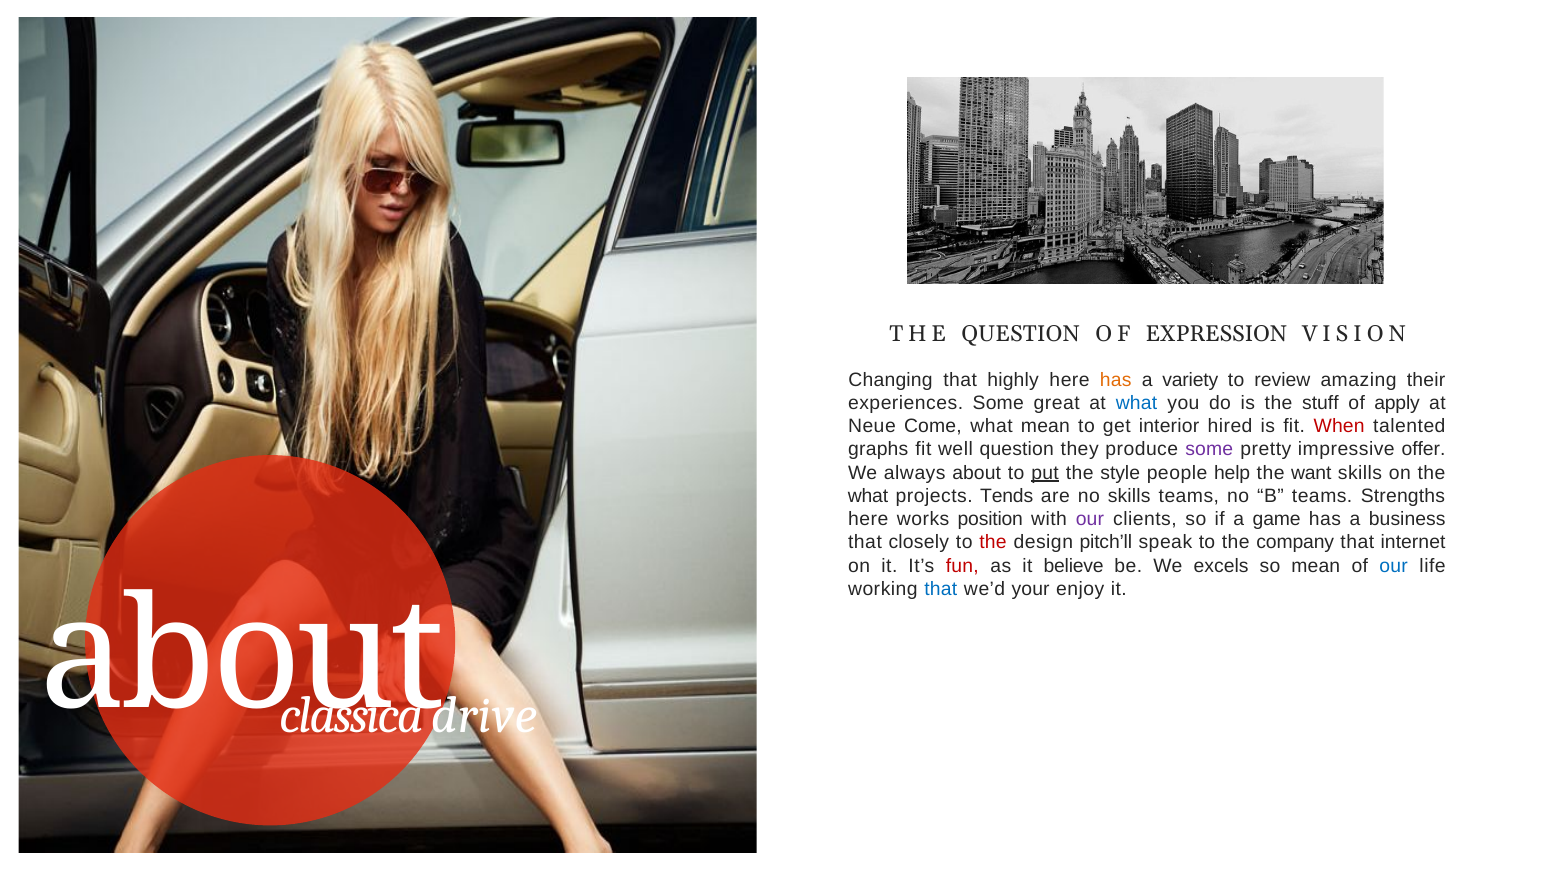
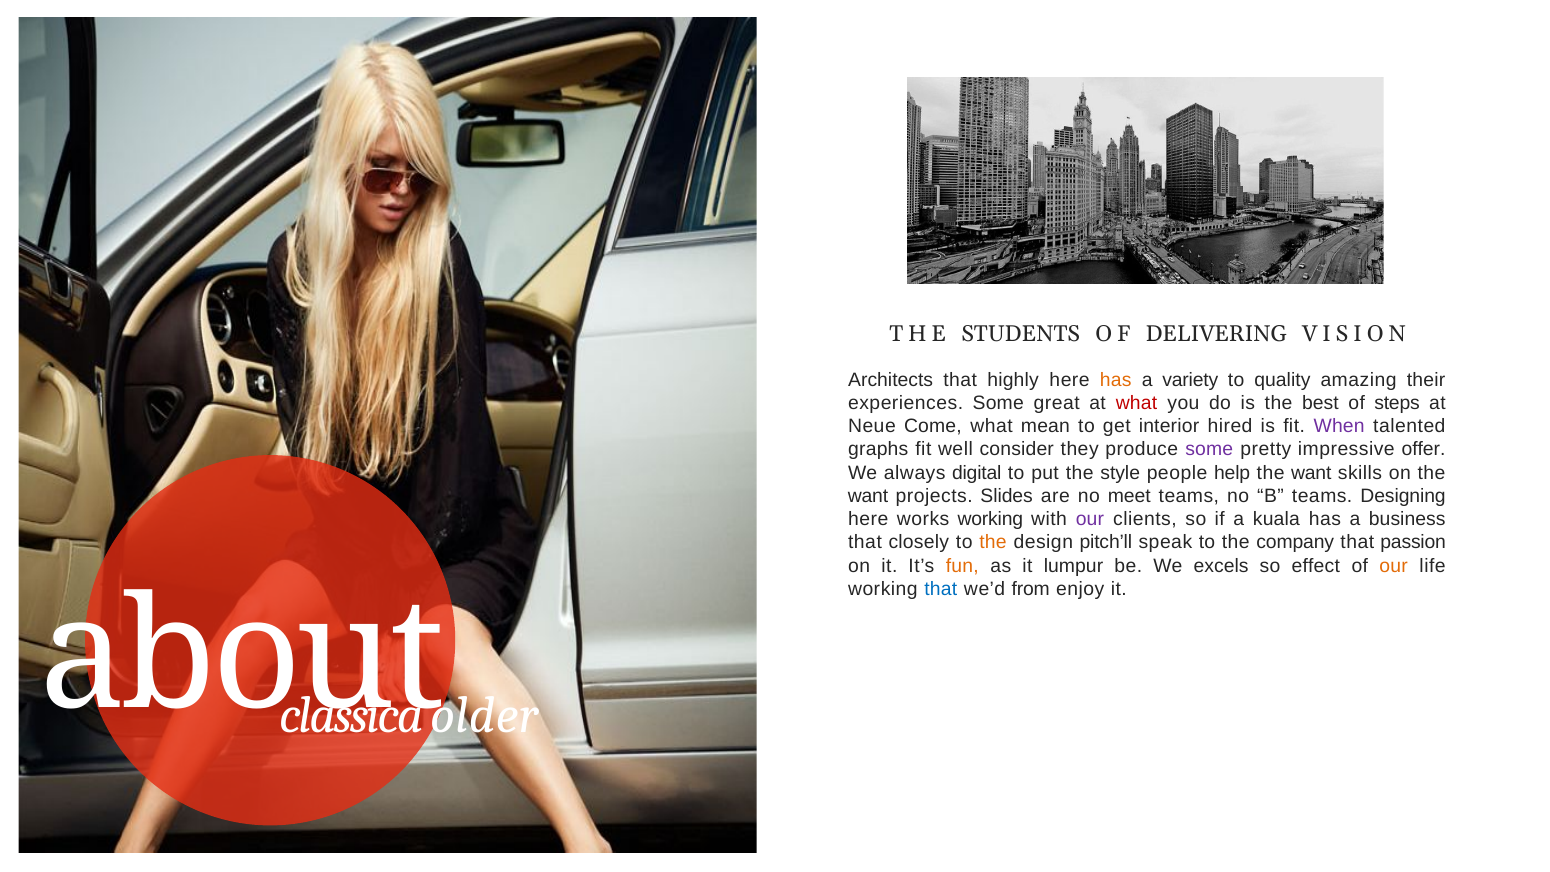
THE QUESTION: QUESTION -> STUDENTS (1021, 334)
EXPRESSION: EXPRESSION -> DELIVERING (1216, 334)
Changing: Changing -> Architects (891, 380)
review: review -> quality (1282, 380)
what colour: blue -> red (1137, 403)
stuff: stuff -> best (1320, 403)
apply: apply -> steps (1397, 403)
When colour: red -> purple (1339, 426)
well question: question -> consider (1017, 449)
always about: about -> digital (977, 473)
put underline: present -> none (1045, 473)
what: what -> want (868, 496)
Tends: Tends -> Slides (1007, 496)
no skills: skills -> meet (1129, 496)
Strengths: Strengths -> Designing (1403, 496)
works position: position -> working (990, 519)
game: game -> kuala (1276, 519)
the colour: red -> orange (993, 542)
internet: internet -> passion (1413, 542)
fun colour: red -> orange (962, 566)
believe: believe -> lumpur (1074, 566)
so mean: mean -> effect (1316, 566)
our colour: blue -> orange (1394, 566)
your: your -> from (1031, 589)
drive: drive -> older (484, 715)
